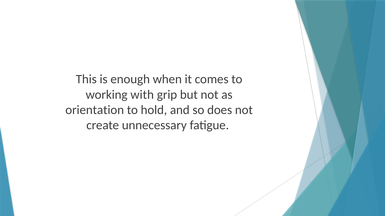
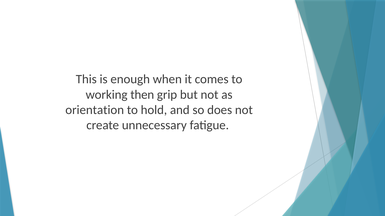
with: with -> then (142, 95)
